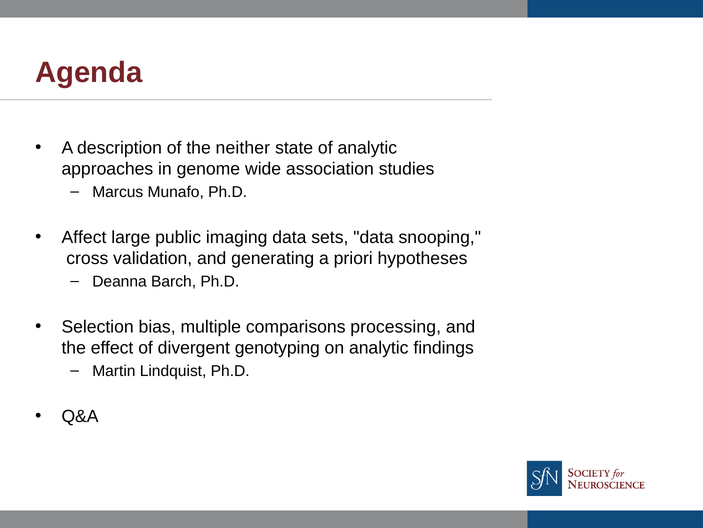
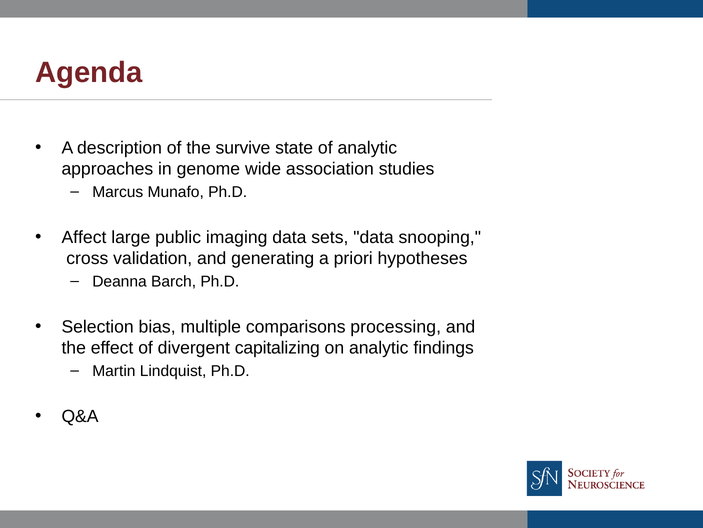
neither: neither -> survive (243, 148)
genotyping: genotyping -> capitalizing (277, 348)
